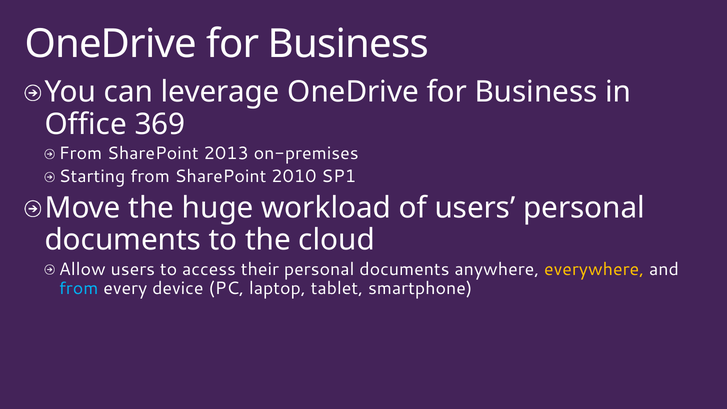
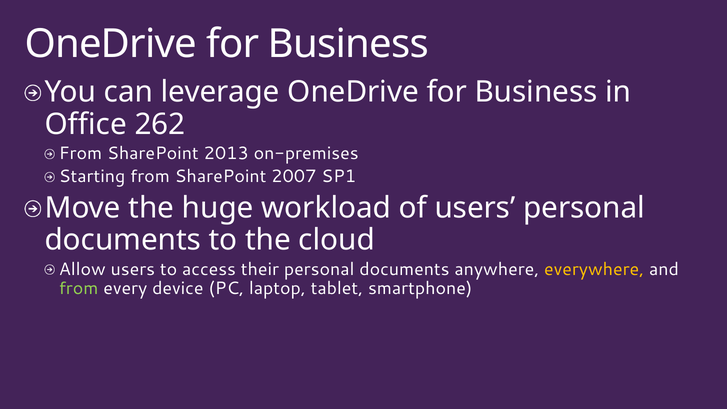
369: 369 -> 262 (160, 124)
2010: 2010 -> 2007 (294, 176)
from colour: light blue -> light green (79, 288)
